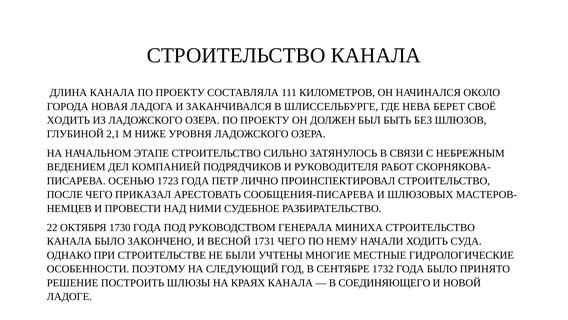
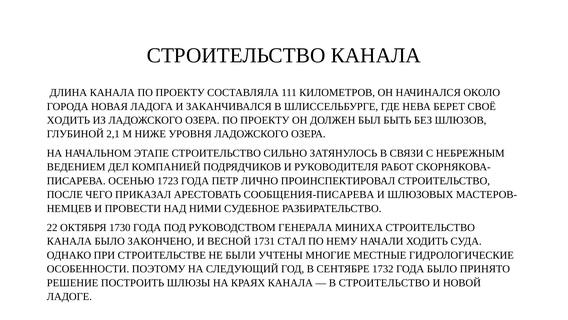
1731 ЧЕГО: ЧЕГО -> СТАЛ (292, 241)
В СОЕДИНЯЮЩЕГО: СОЕДИНЯЮЩЕГО -> СТРОИТЕЛЬСТВО (384, 282)
